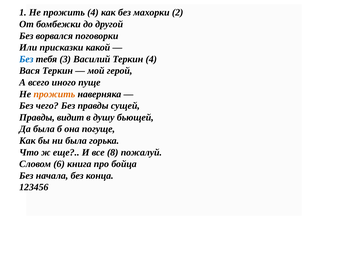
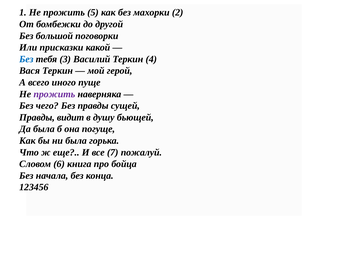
прожить 4: 4 -> 5 (93, 13)
ворвался: ворвался -> большой (54, 36)
прожить colour: orange -> purple (54, 94)
8: 8 -> 7 (113, 153)
